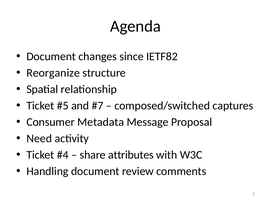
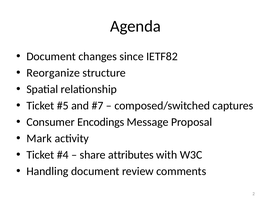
Metadata: Metadata -> Encodings (101, 122)
Need: Need -> Mark (39, 139)
